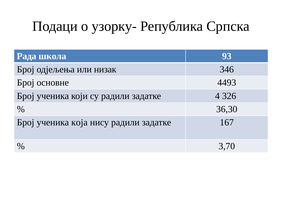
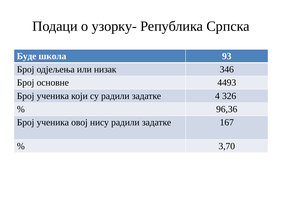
Рада: Рада -> Буде (27, 56)
36,30: 36,30 -> 96,36 (227, 109)
која: која -> oвој (79, 122)
